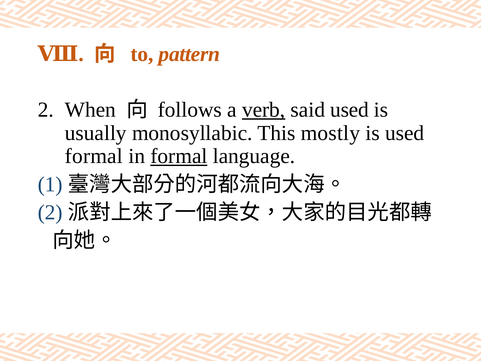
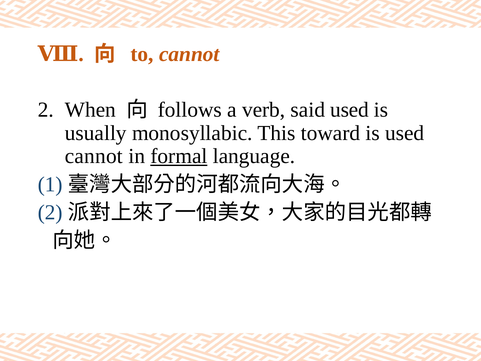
to pattern: pattern -> cannot (189, 54)
verb underline: present -> none (264, 110)
mostly: mostly -> toward (331, 133)
formal: formal -> cannot (94, 156)
